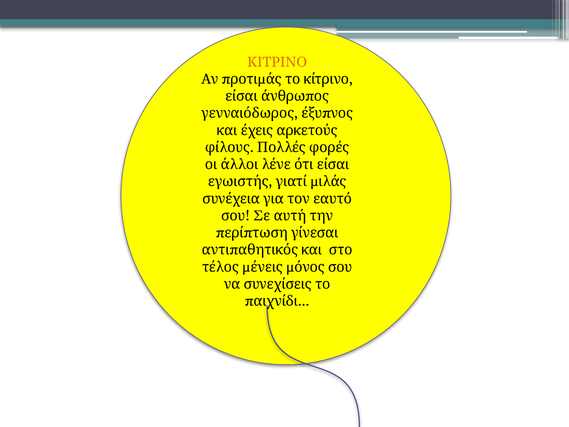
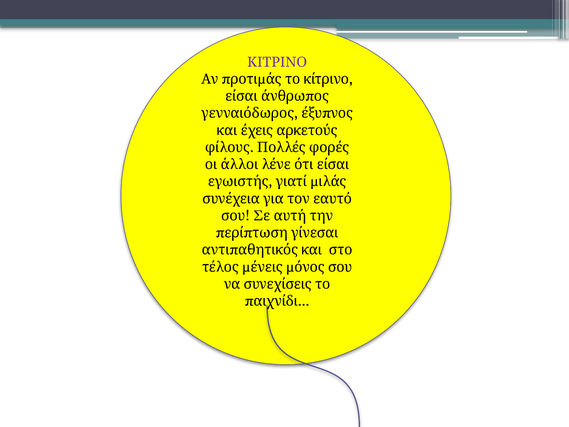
ΚΙΤΡΙΝΟ colour: orange -> purple (277, 62)
